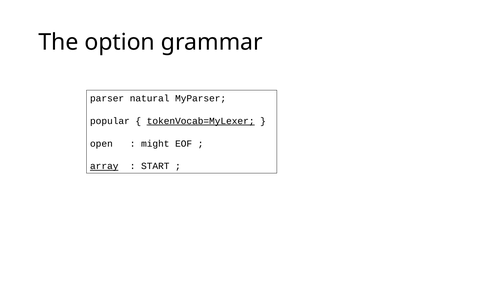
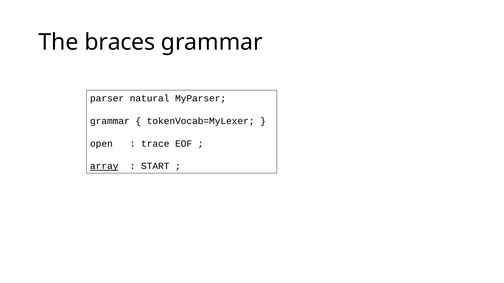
option: option -> braces (120, 42)
popular: popular -> grammar (110, 121)
tokenVocab=MyLexer underline: present -> none (201, 121)
might: might -> trace (155, 144)
